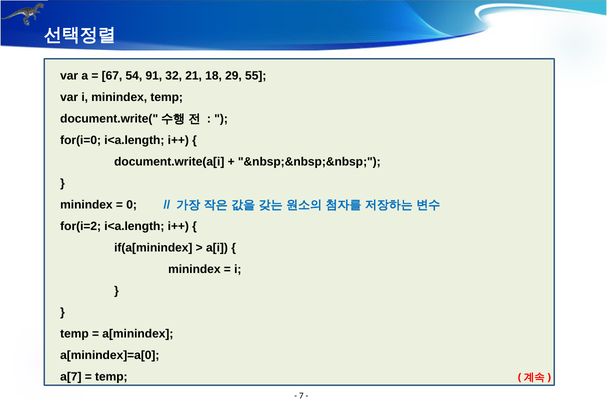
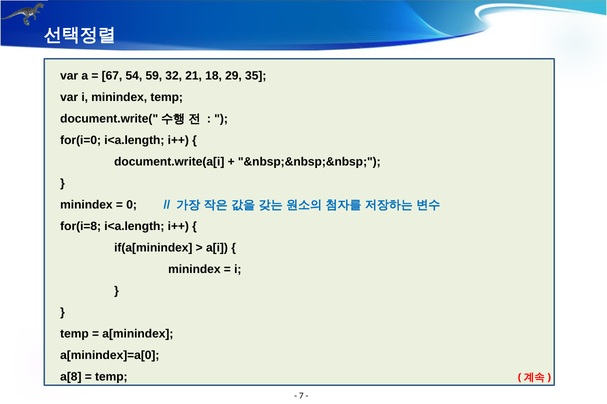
91: 91 -> 59 (154, 76)
55: 55 -> 35 (256, 76)
for(i=2: for(i=2 -> for(i=8 (81, 227)
a[7: a[7 -> a[8 (71, 378)
